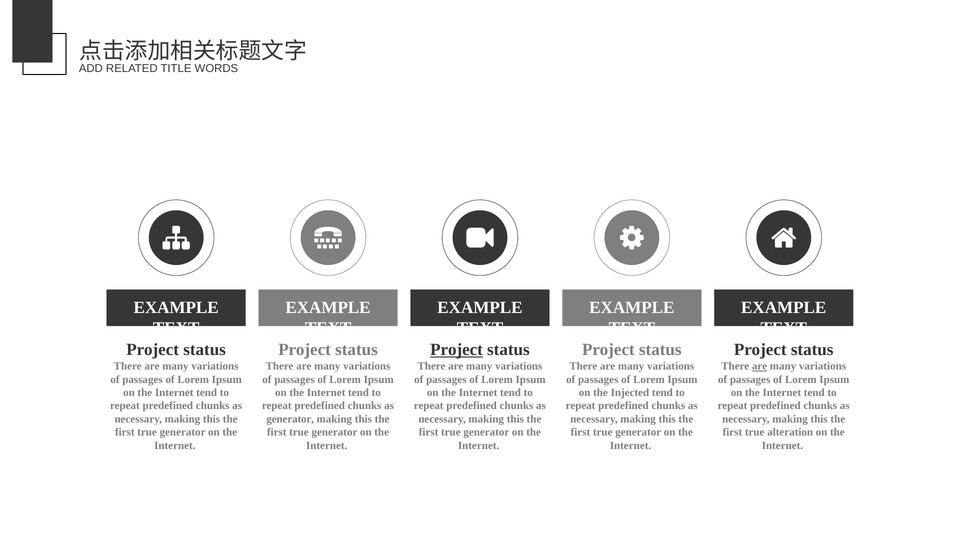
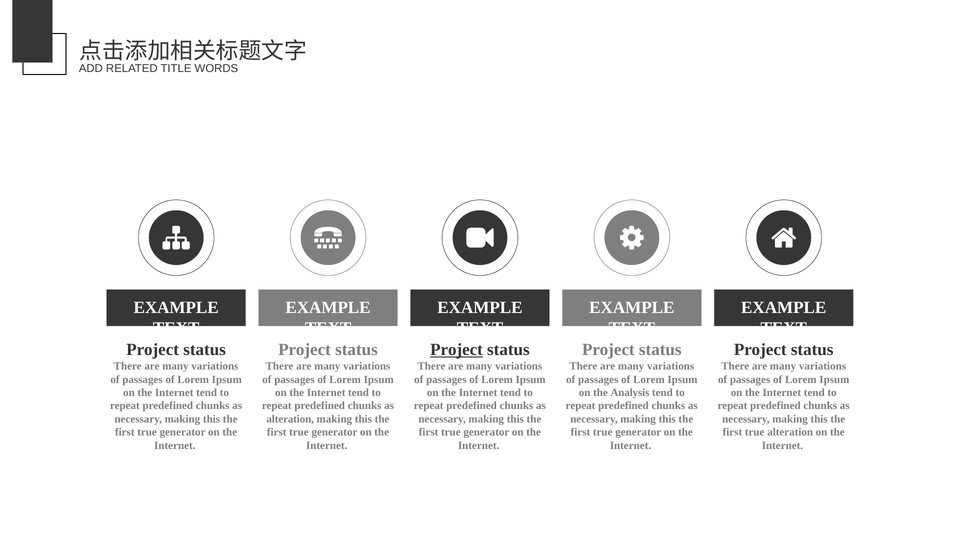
are underline: present -> none (760, 366)
Injected: Injected -> Analysis (630, 393)
generator: generator -> alteration (290, 419)
